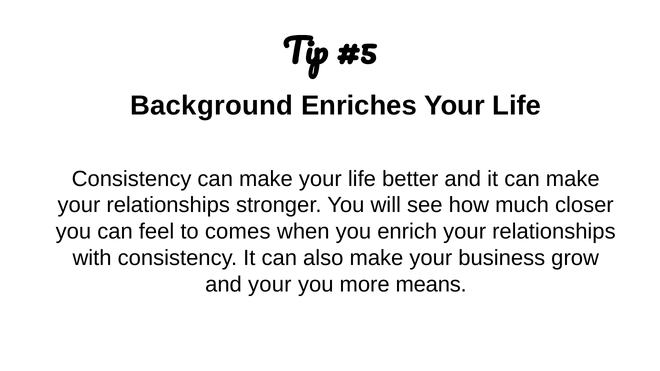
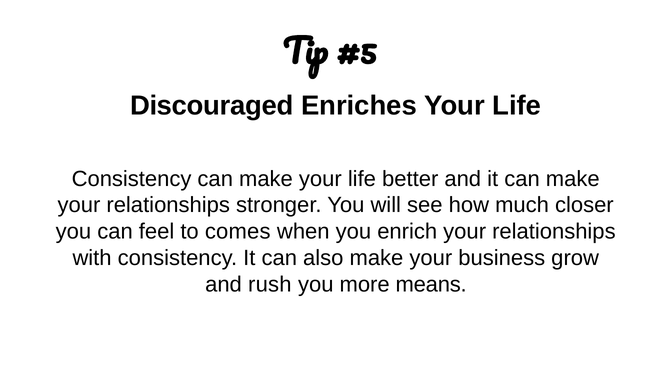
Background: Background -> Discouraged (212, 106)
and your: your -> rush (270, 284)
